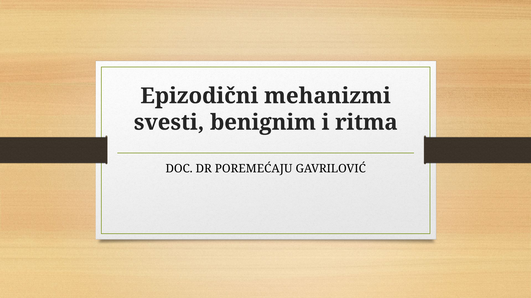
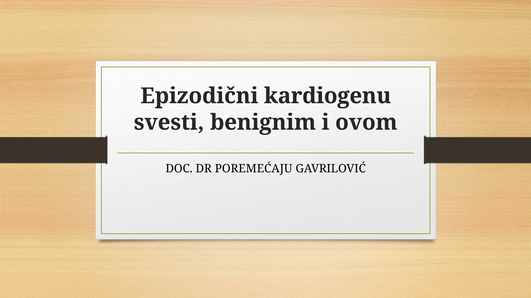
mehanizmi: mehanizmi -> kardiogenu (328, 96)
ritma: ritma -> ovom (366, 123)
